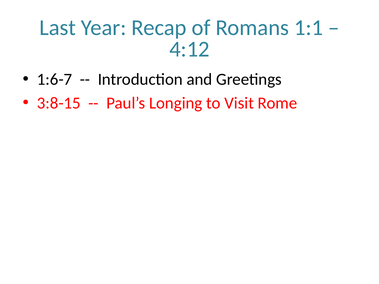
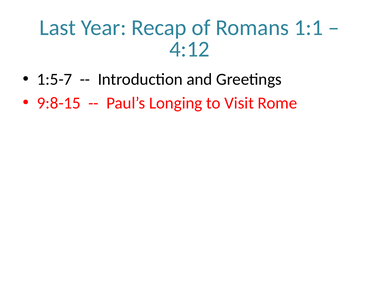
1:6-7: 1:6-7 -> 1:5-7 (55, 80)
3:8-15: 3:8-15 -> 9:8-15 (59, 103)
